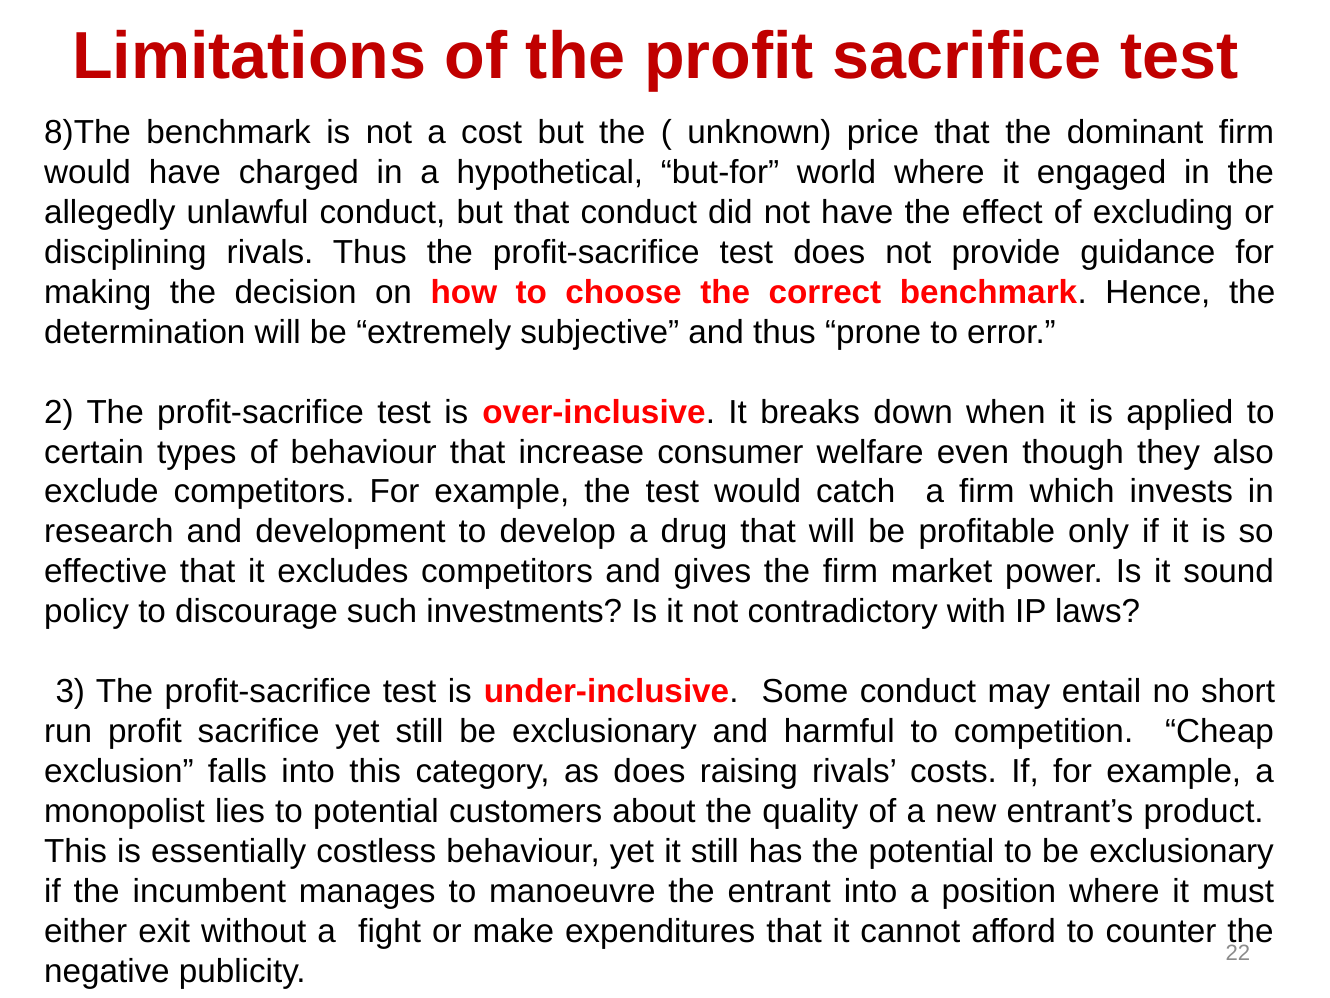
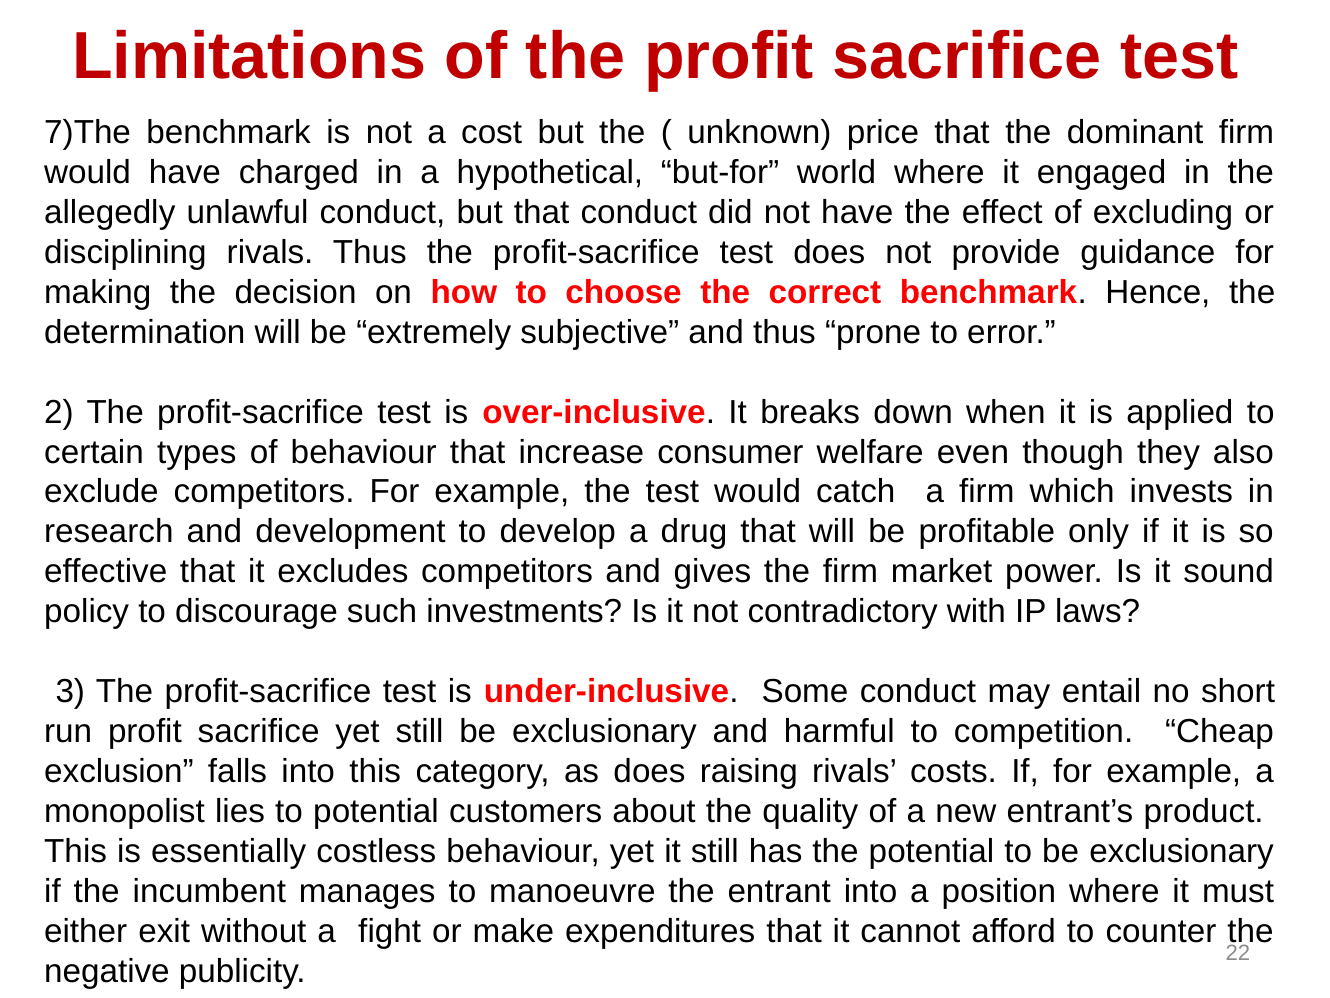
8)The: 8)The -> 7)The (88, 133)
